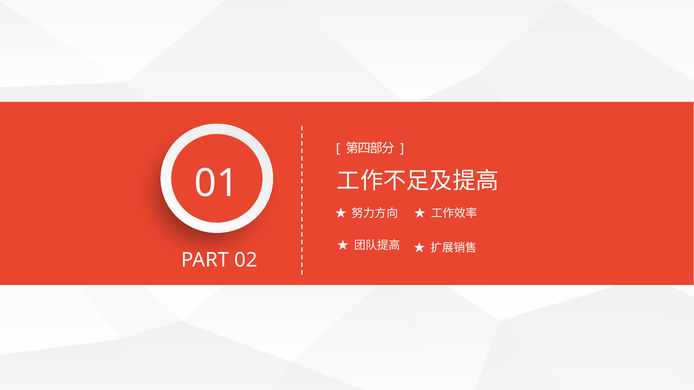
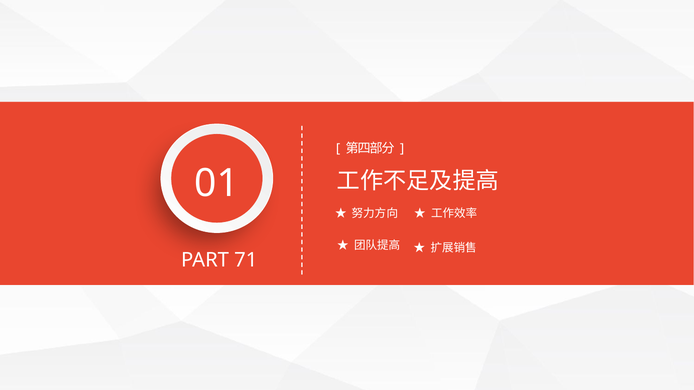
02: 02 -> 71 (246, 260)
